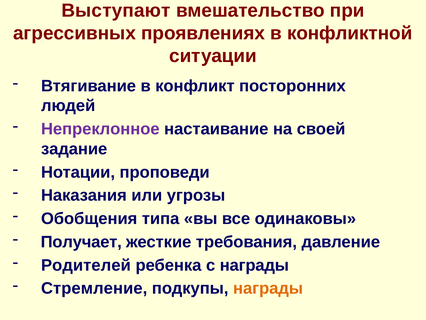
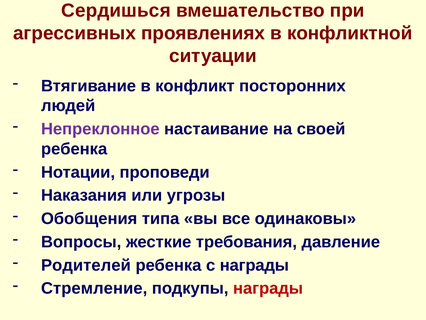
Выступают: Выступают -> Сердишься (116, 11)
задание: задание -> ребенка (74, 149)
Получает: Получает -> Вопросы (81, 242)
награды colour: orange -> red (268, 288)
